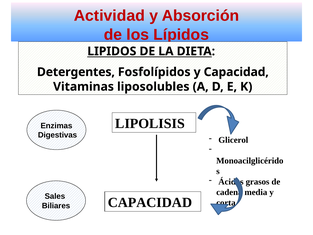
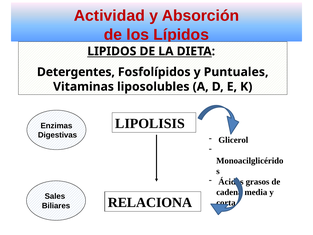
y Capacidad: Capacidad -> Puntuales (236, 72)
CAPACIDAD: CAPACIDAD -> RELACIONA (150, 202)
